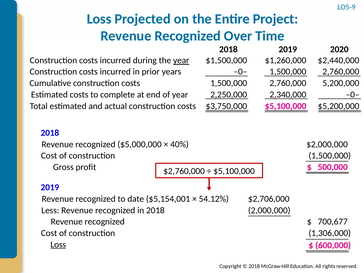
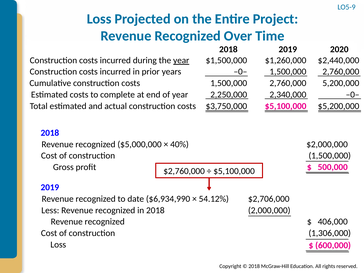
$5,154,001: $5,154,001 -> $6,934,990 (168, 199)
700,677: 700,677 -> 406,000 (333, 222)
Loss underline: present -> none (58, 245)
